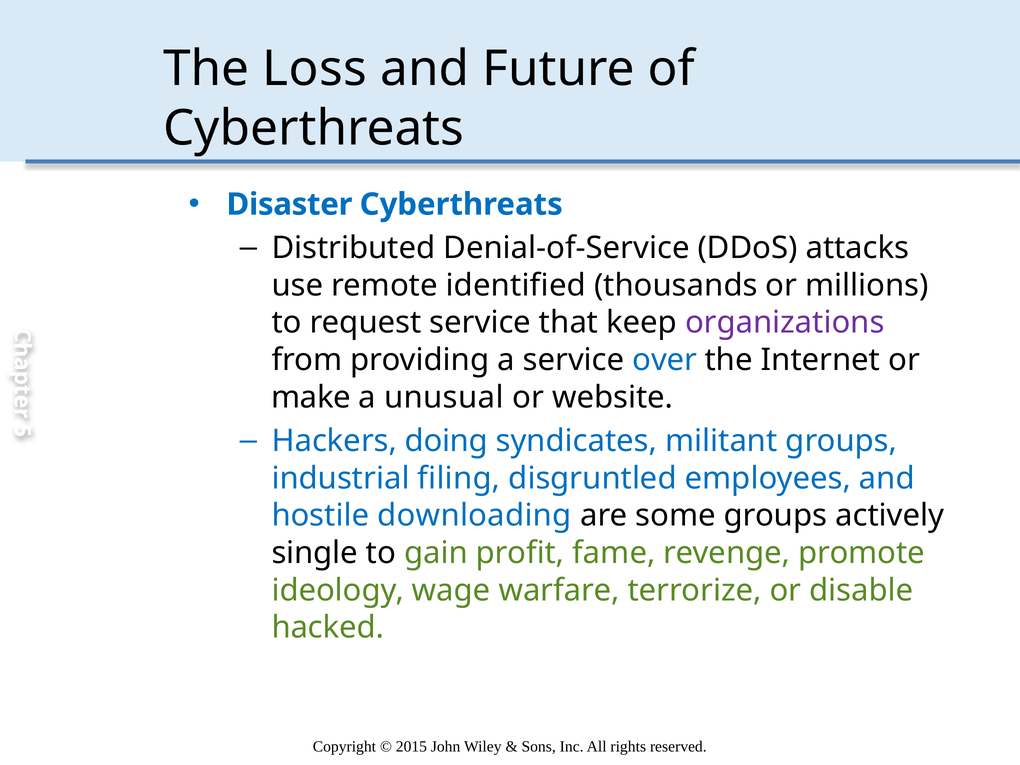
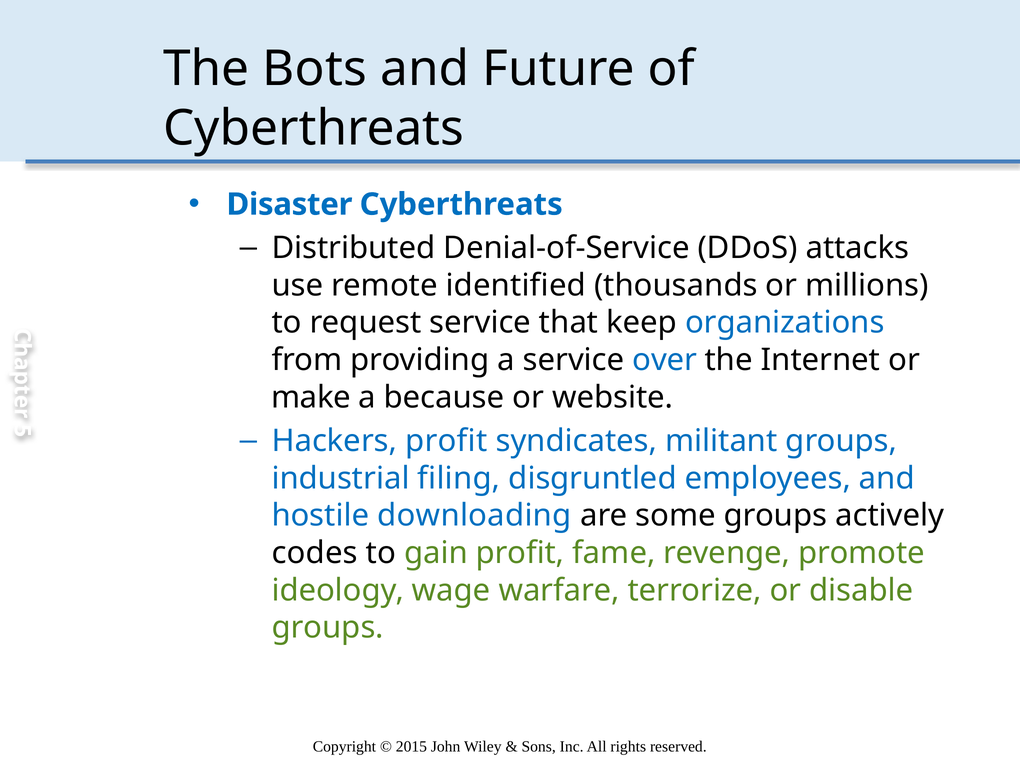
Loss: Loss -> Bots (315, 69)
organizations colour: purple -> blue (785, 323)
unusual: unusual -> because (444, 397)
Hackers doing: doing -> profit (446, 441)
single: single -> codes (315, 553)
hacked: hacked -> groups (328, 628)
